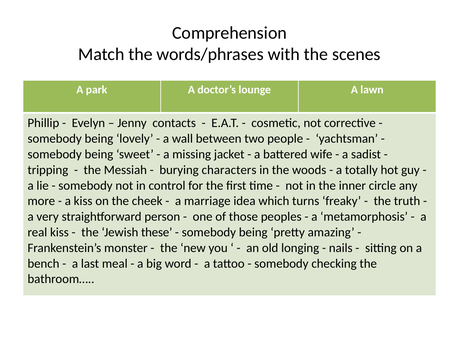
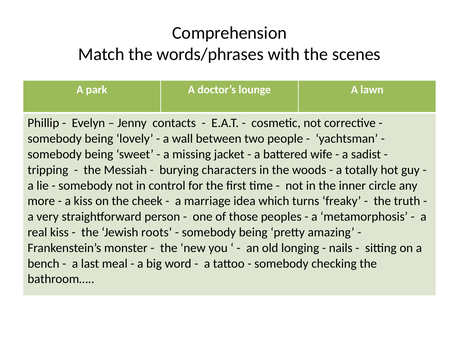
these: these -> roots (157, 232)
